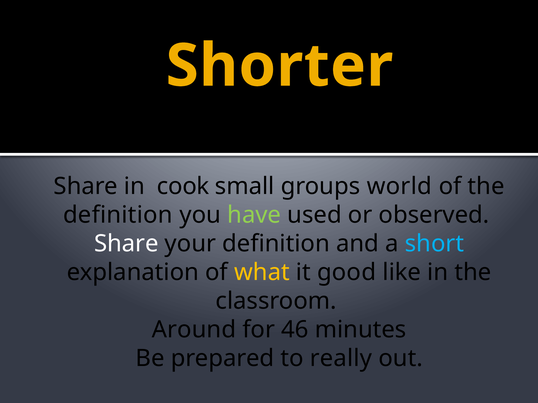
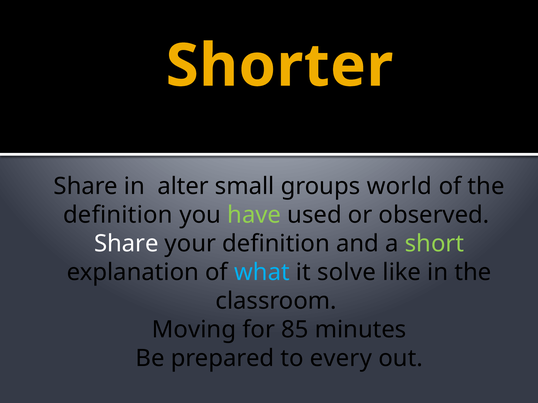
cook: cook -> alter (183, 186)
short colour: light blue -> light green (434, 244)
what colour: yellow -> light blue (262, 272)
good: good -> solve (347, 272)
Around: Around -> Moving (194, 330)
46: 46 -> 85 (295, 330)
really: really -> every (341, 359)
